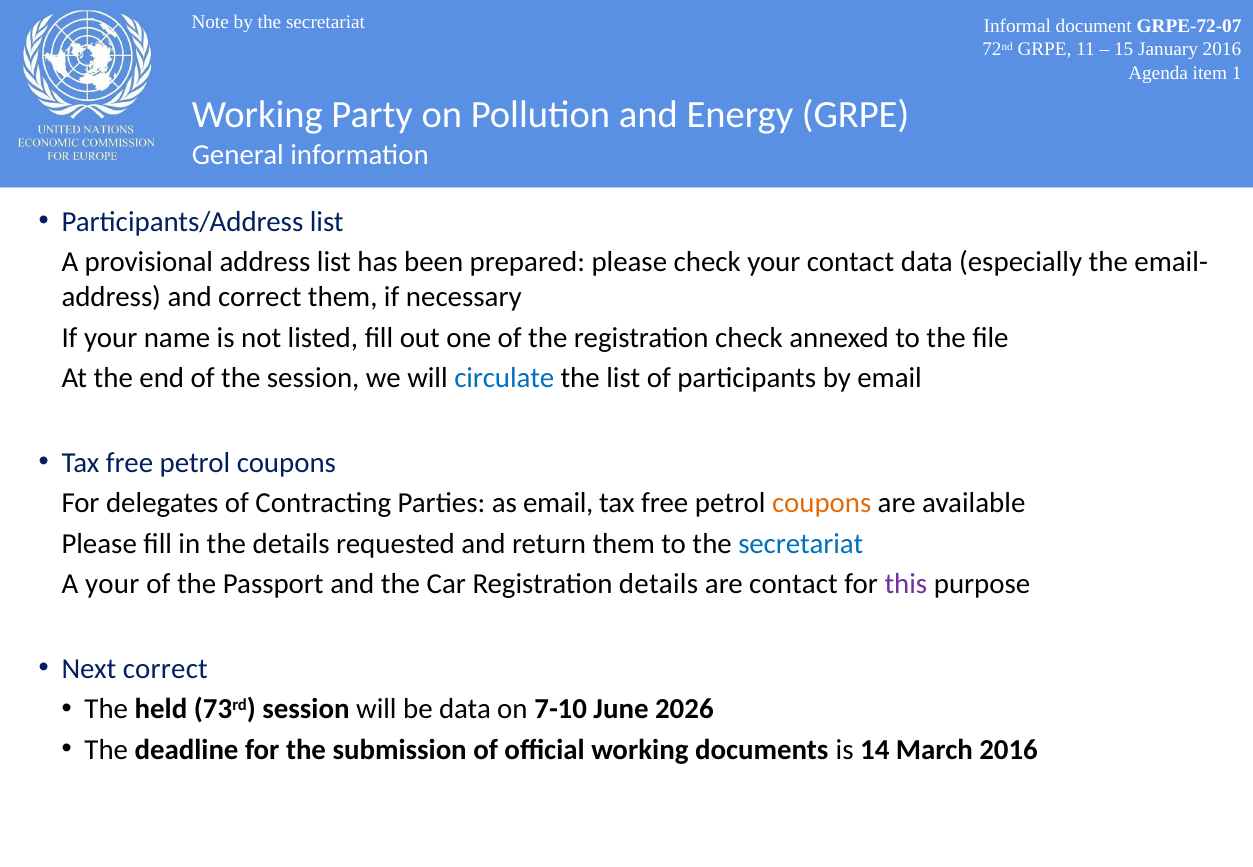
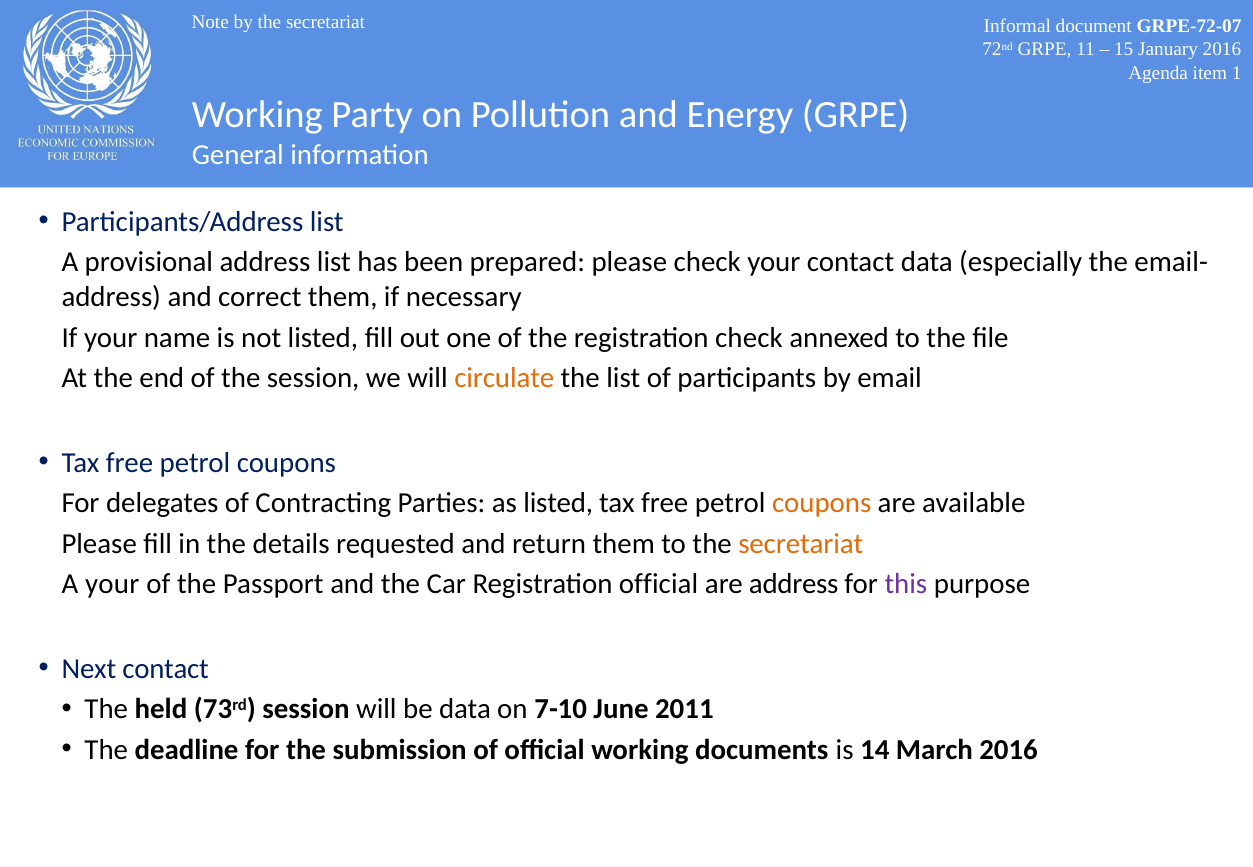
circulate colour: blue -> orange (504, 378)
as email: email -> listed (558, 504)
secretariat colour: blue -> orange (801, 544)
Registration details: details -> official (659, 584)
are contact: contact -> address (794, 584)
Next correct: correct -> contact (166, 669)
2026: 2026 -> 2011 (684, 710)
